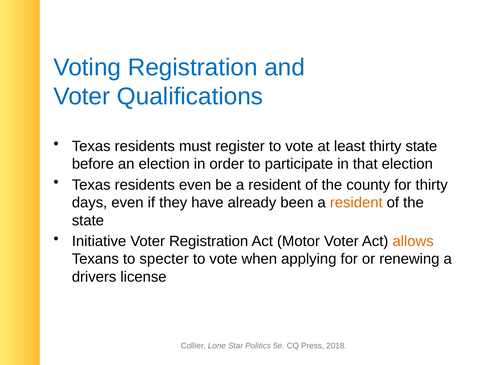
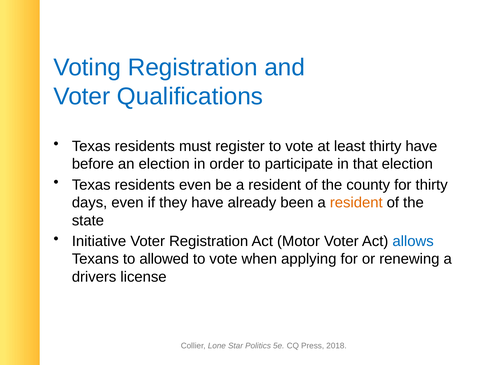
thirty state: state -> have (421, 146)
allows colour: orange -> blue (413, 241)
specter: specter -> allowed (164, 259)
